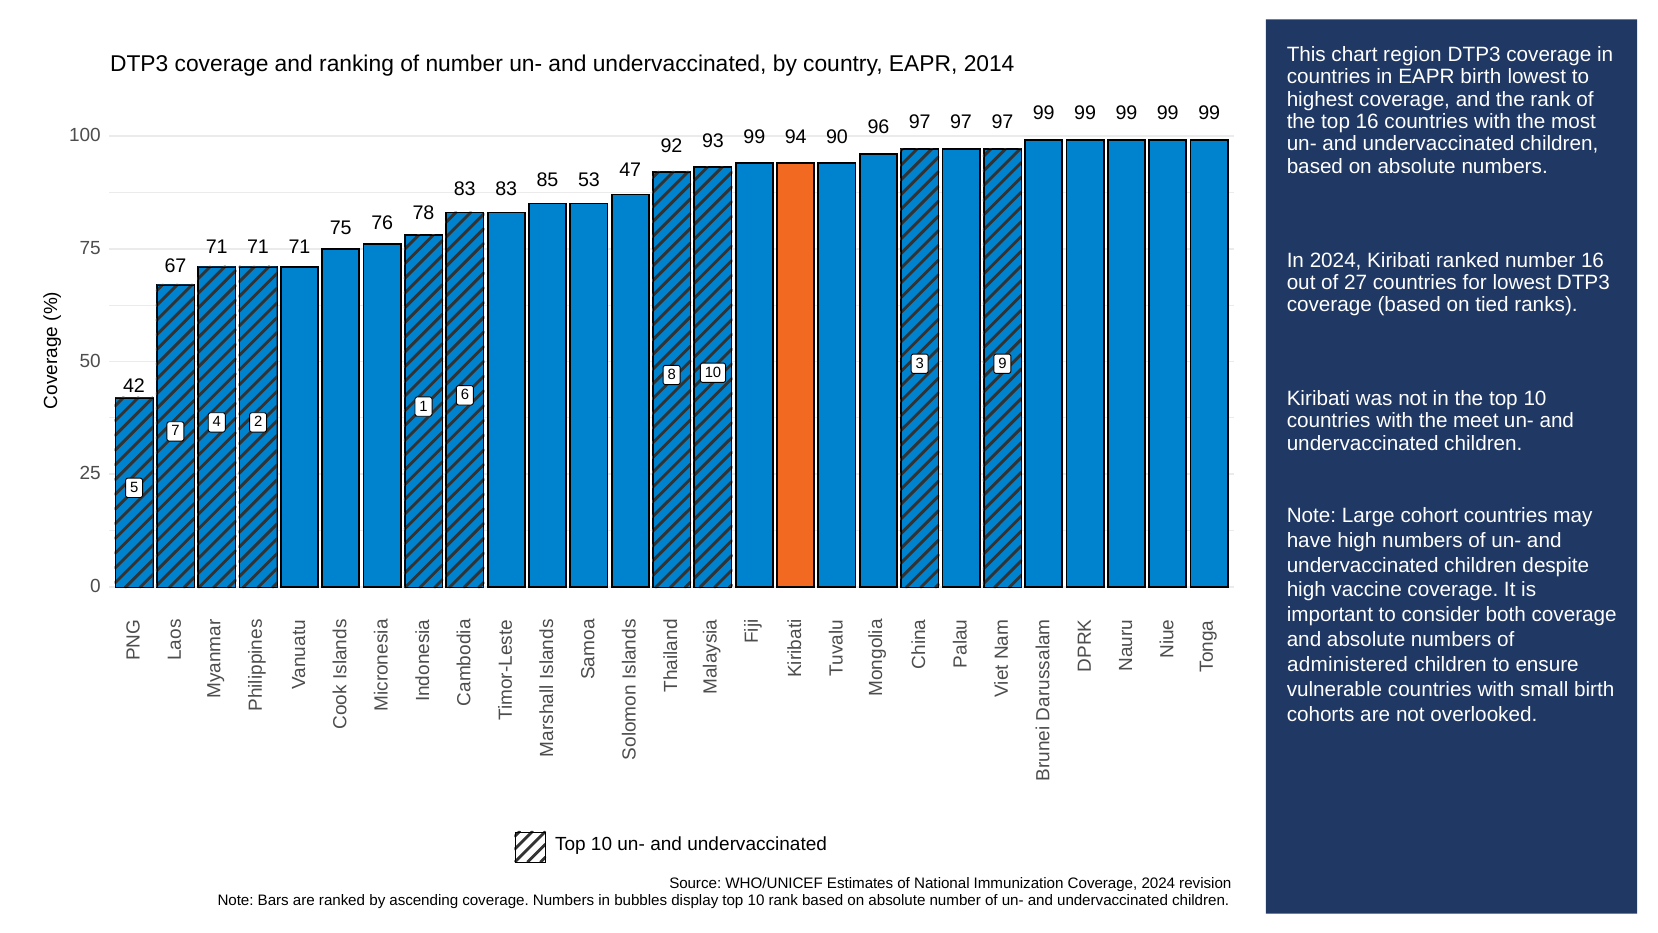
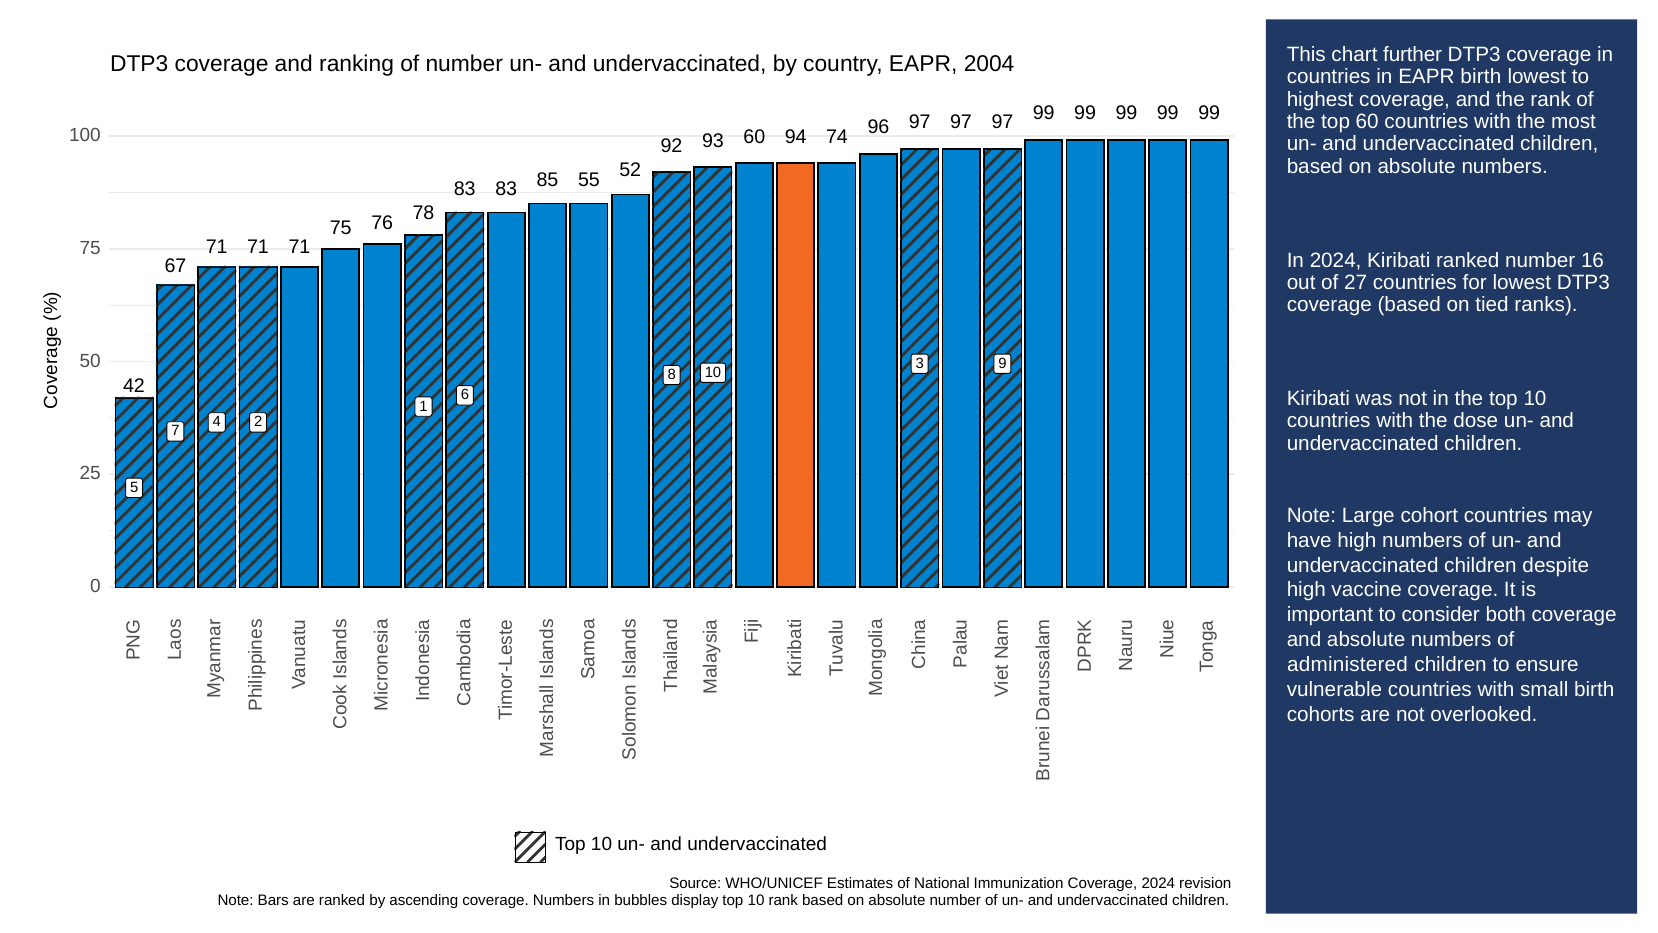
region: region -> further (1413, 55)
2014: 2014 -> 2004 (989, 64)
top 16: 16 -> 60 (1367, 122)
93 99: 99 -> 60 (754, 137)
90: 90 -> 74 (837, 137)
47: 47 -> 52 (630, 170)
53: 53 -> 55 (589, 180)
meet: meet -> dose (1476, 421)
